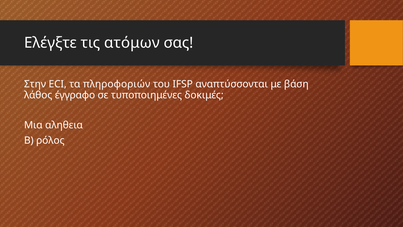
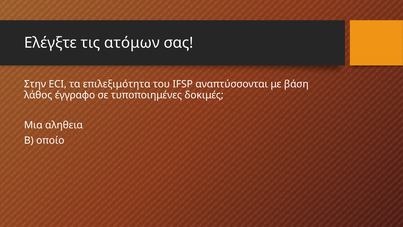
πληροφοριών: πληροφοριών -> επιλεξιμότητα (117, 84)
ρόλος: ρόλος -> οποίο (50, 140)
